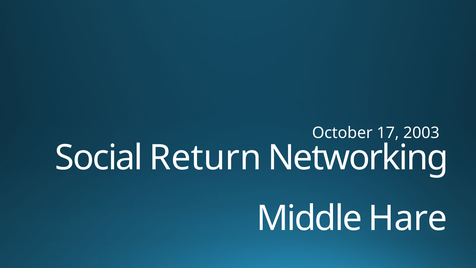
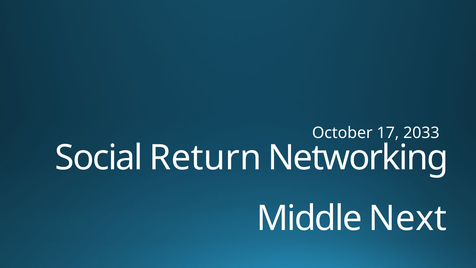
2003: 2003 -> 2033 (421, 133)
Hare: Hare -> Next (408, 218)
